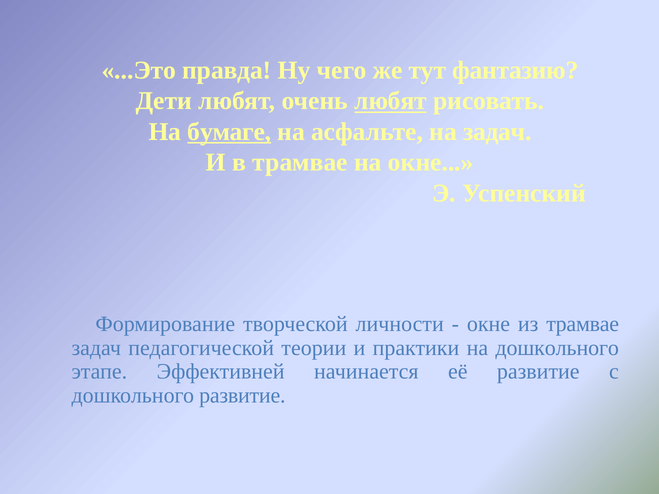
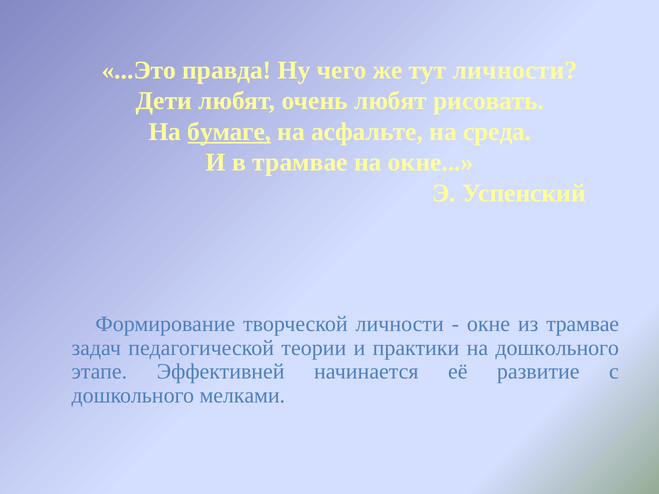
тут фантазию: фантазию -> личности (515, 70)
любят underline: present -> none (391, 101)
на задач: задач -> среда (497, 132)
дошкольного развитие: развитие -> мелками (242, 395)
